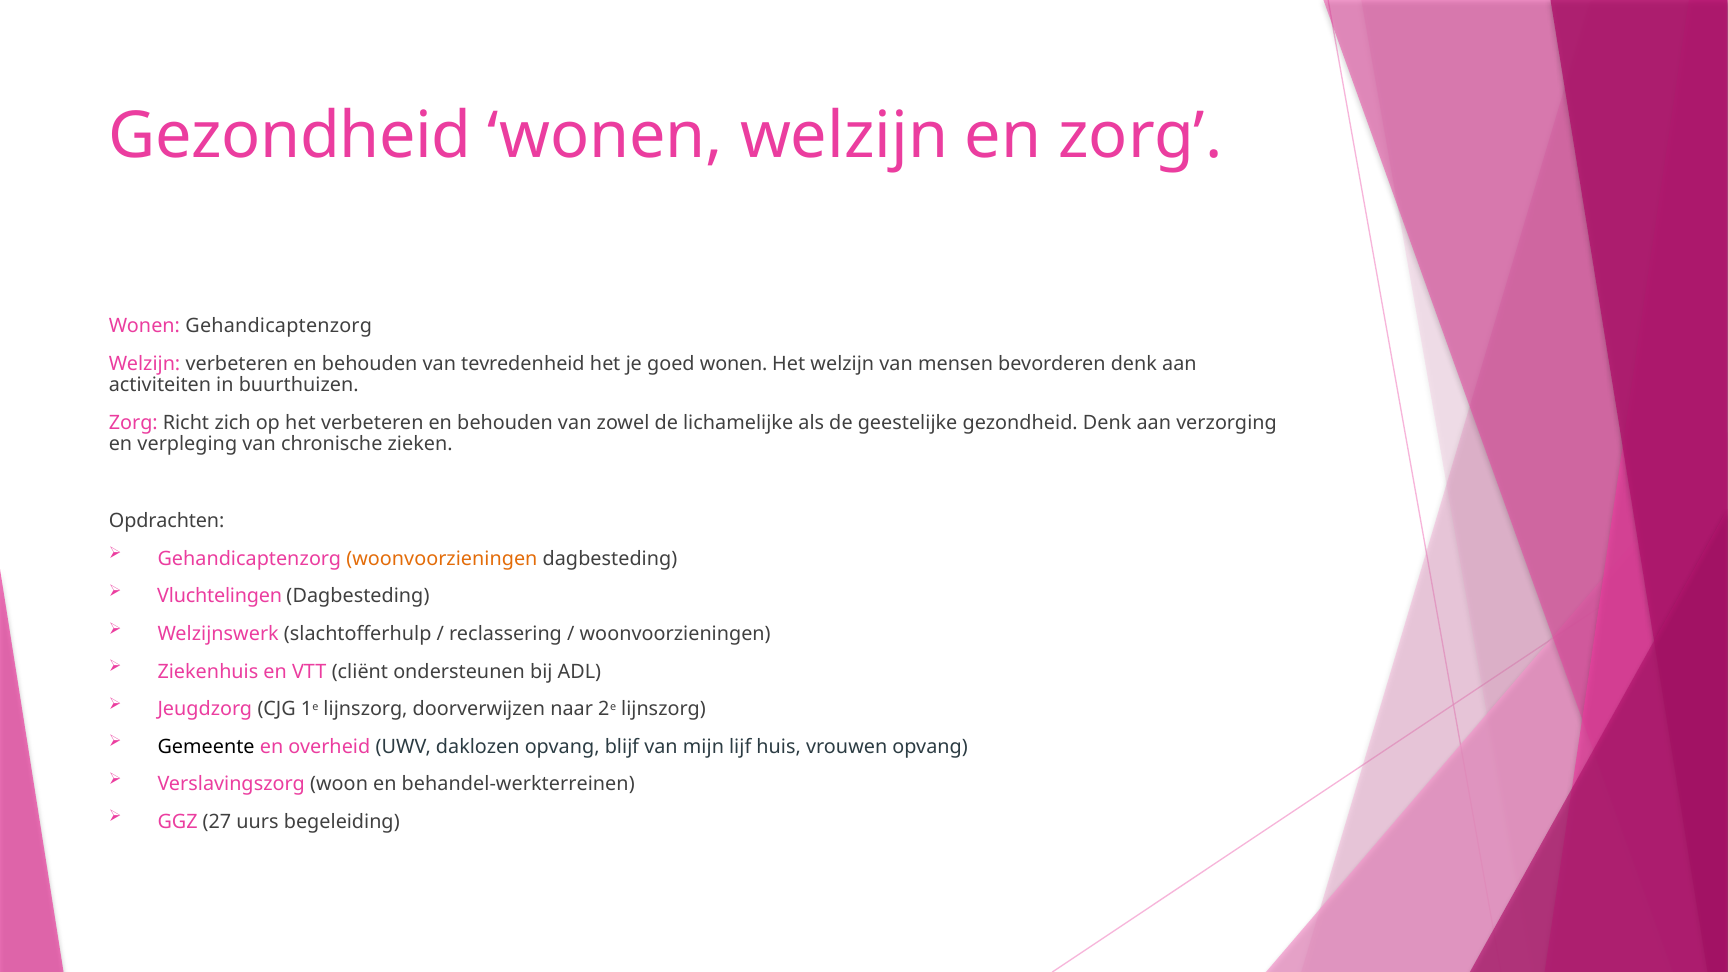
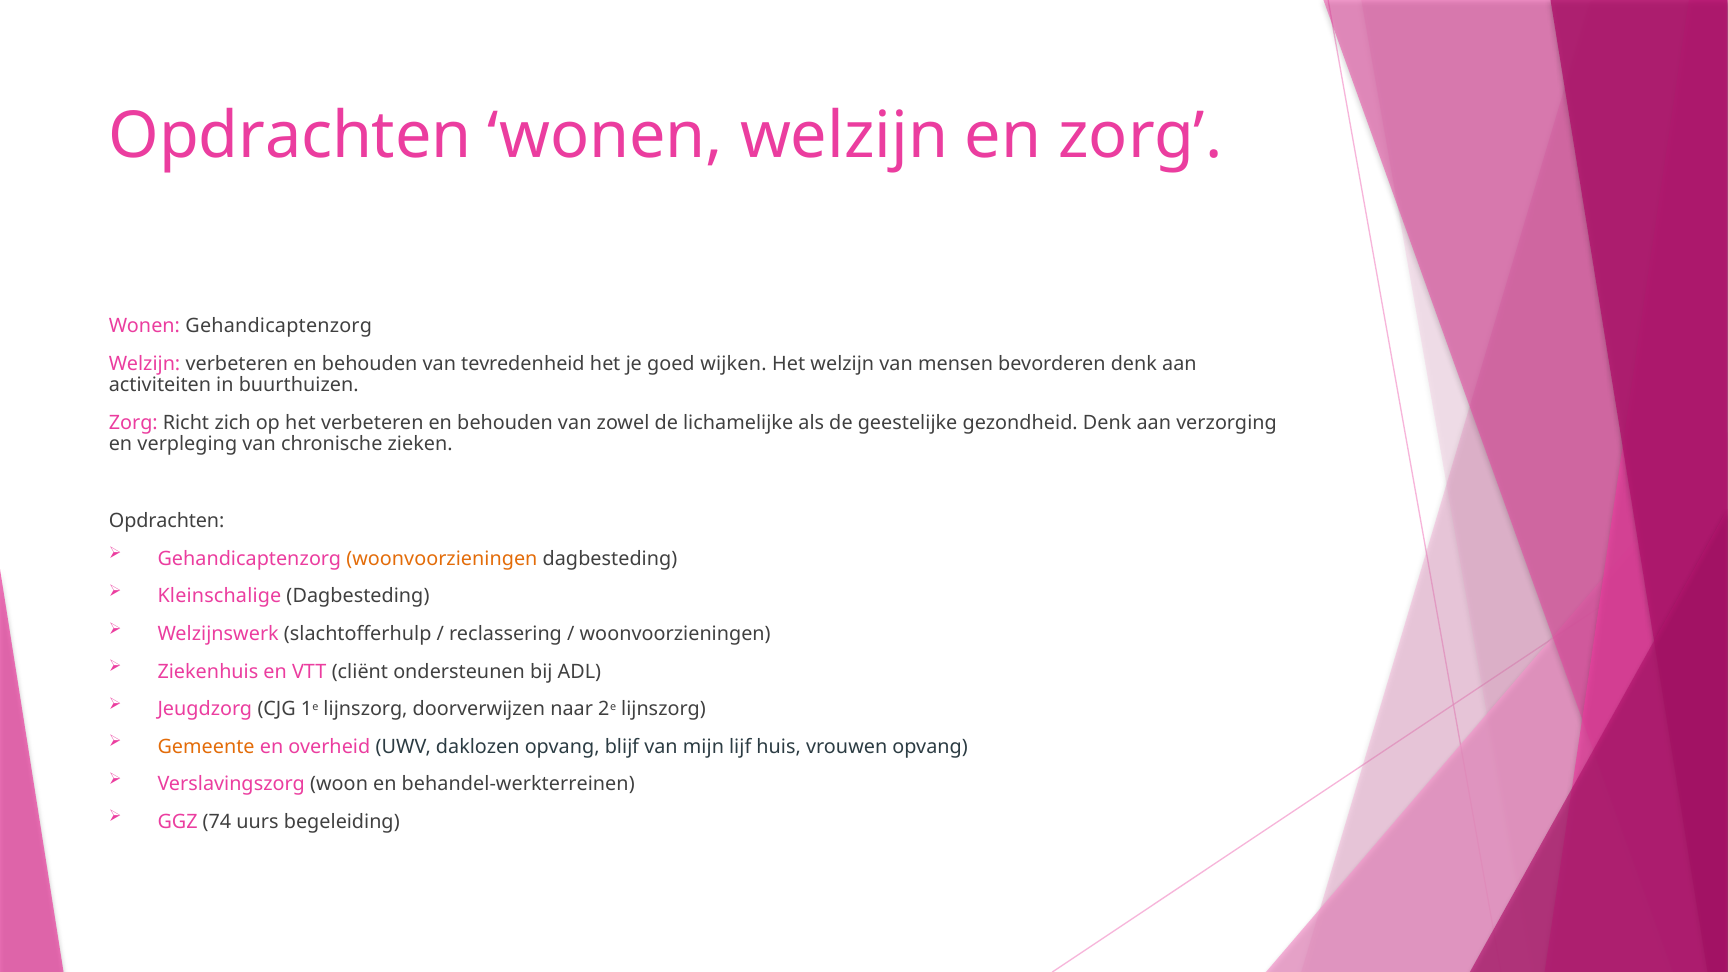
Gezondheid: Gezondheid -> Opdrachten (290, 136)
goed wonen: wonen -> wijken (733, 364)
Vluchtelingen: Vluchtelingen -> Kleinschalige (219, 596)
Gemeente colour: black -> orange (206, 747)
27: 27 -> 74 (217, 822)
